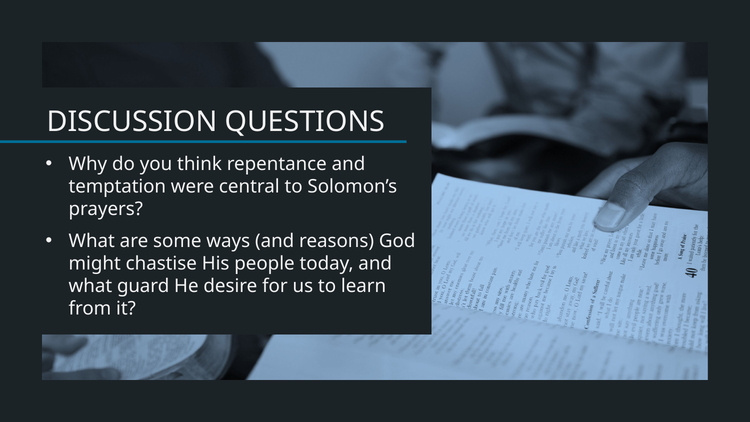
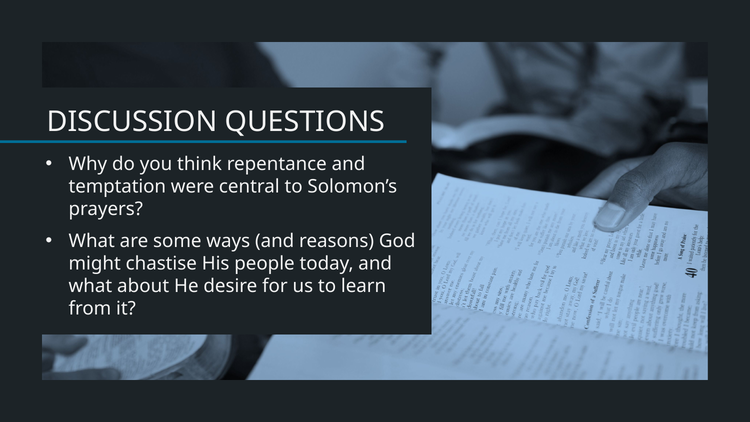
guard: guard -> about (143, 286)
